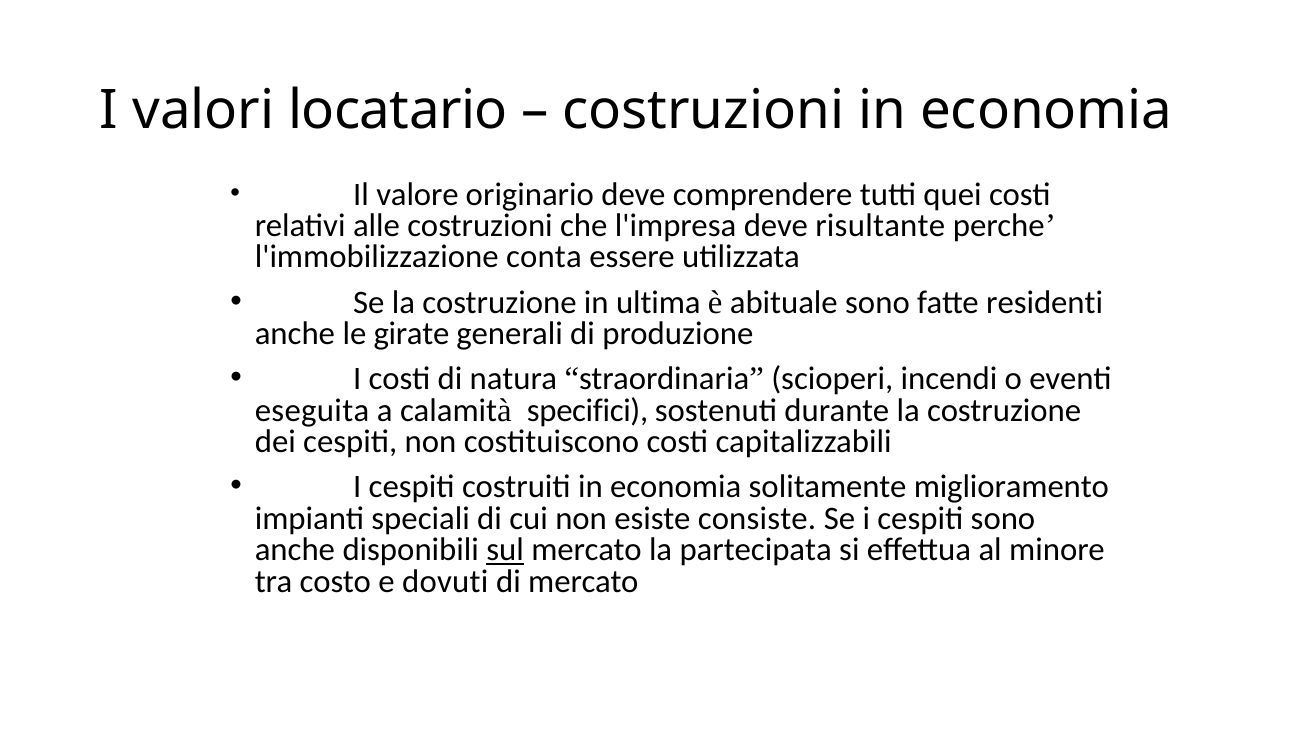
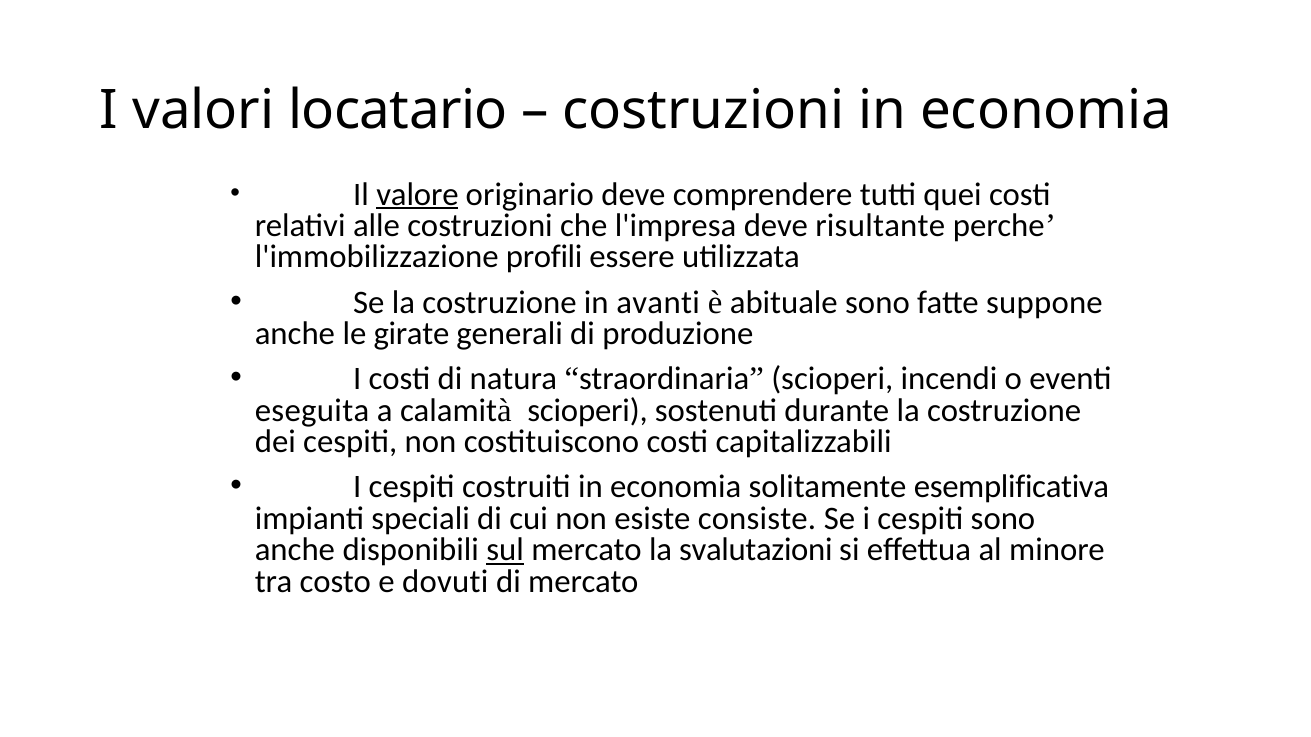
valore underline: none -> present (417, 194)
conta: conta -> profili (544, 257)
ultima: ultima -> avanti (658, 302)
residenti: residenti -> suppone (1044, 302)
calamità specifici: specifici -> scioperi (587, 411)
miglioramento: miglioramento -> esemplificativa (1011, 487)
partecipata: partecipata -> svalutazioni (756, 550)
